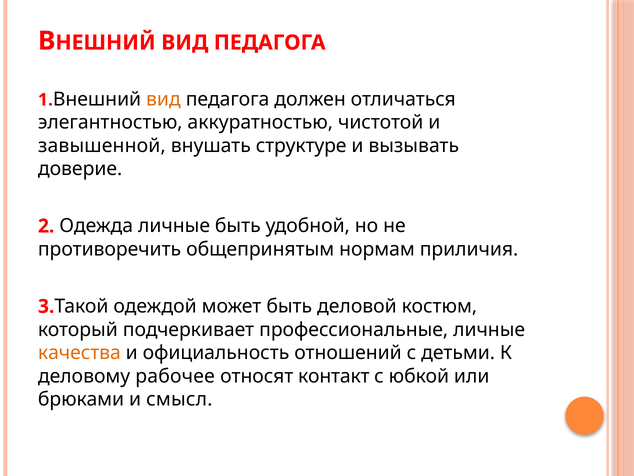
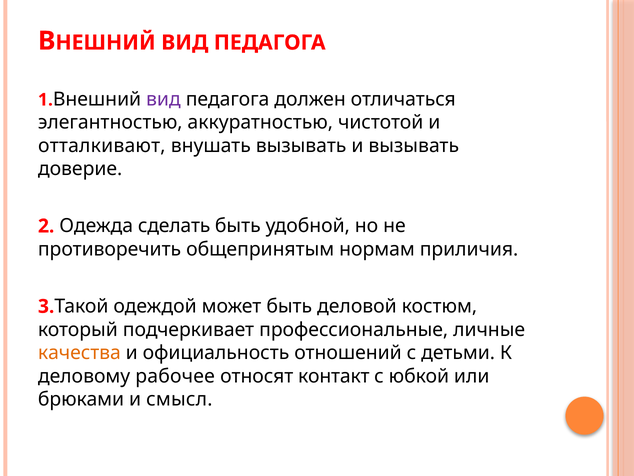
вид colour: orange -> purple (163, 99)
завышенной: завышенной -> отталкивают (102, 146)
внушать структуре: структуре -> вызывать (301, 146)
Одежда личные: личные -> сделать (174, 226)
